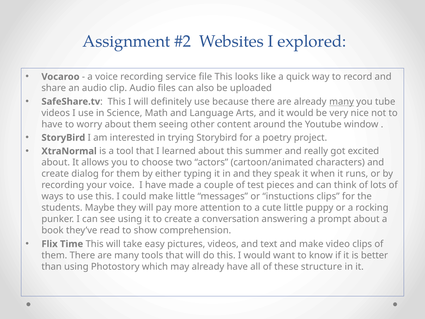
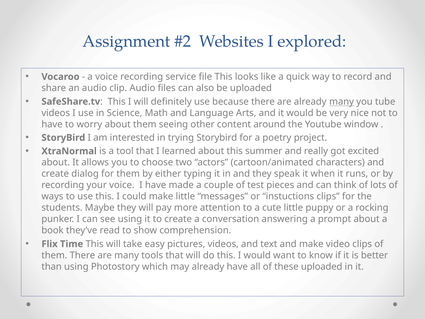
these structure: structure -> uploaded (322, 266)
